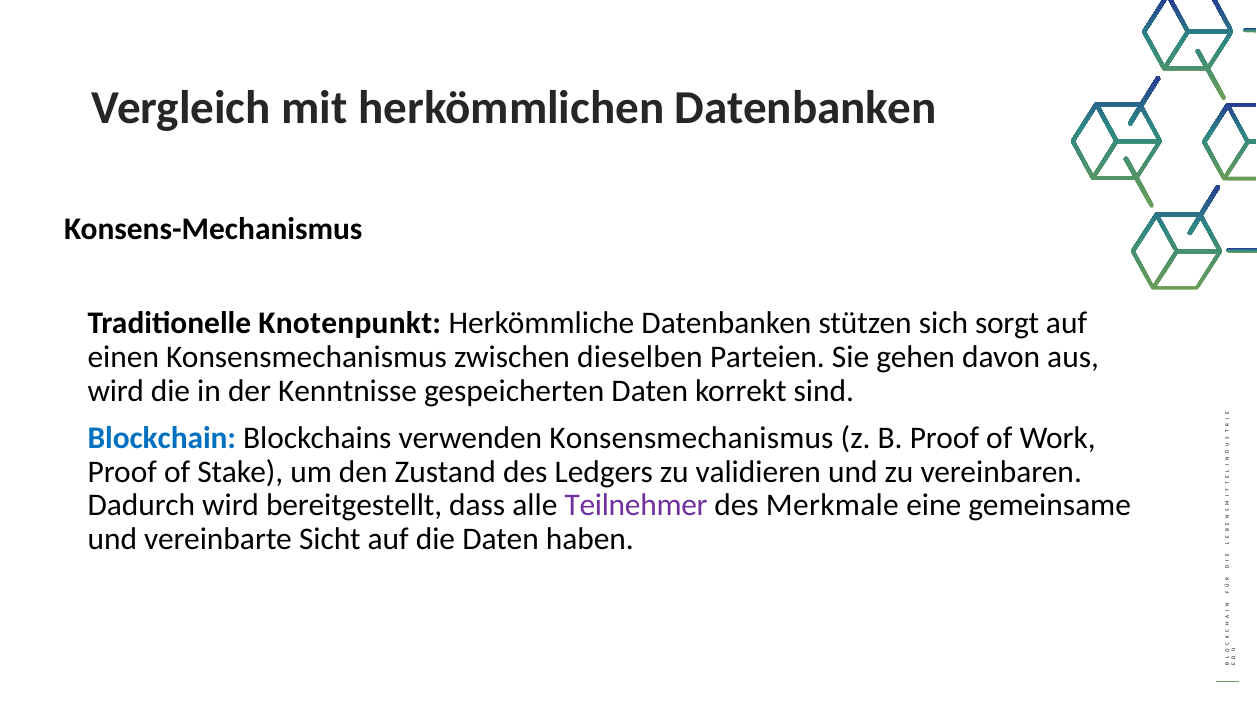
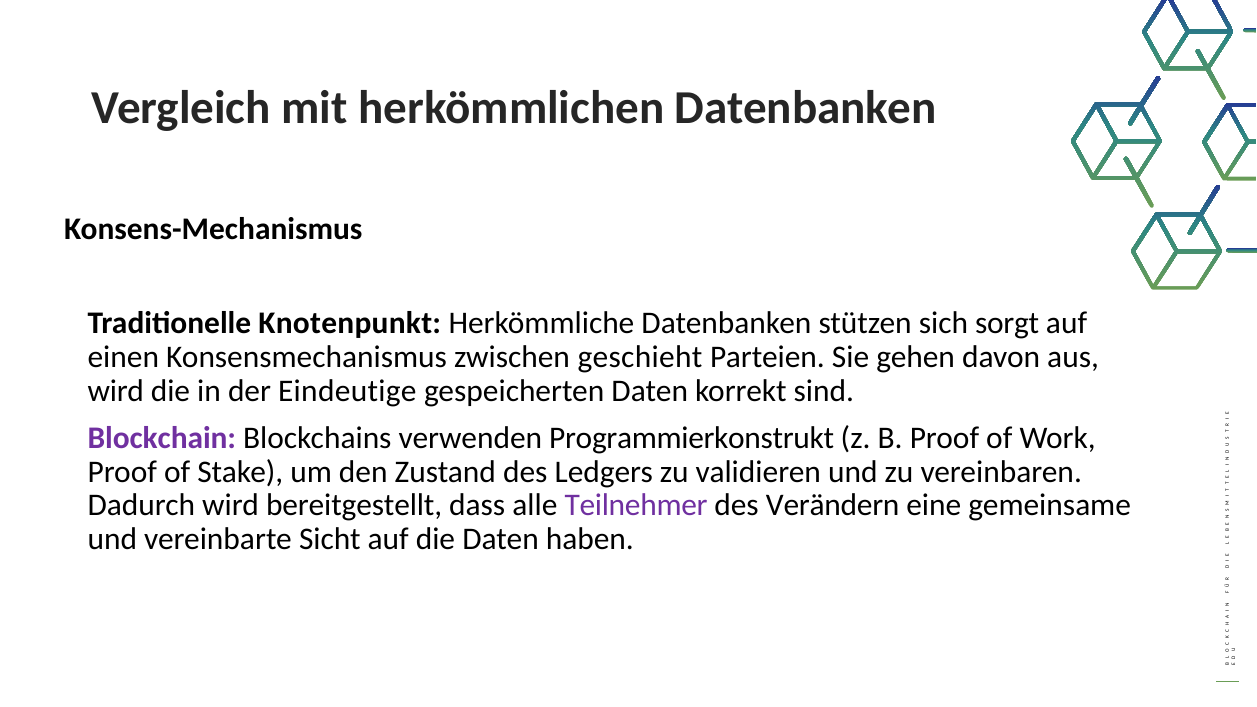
dieselben: dieselben -> geschieht (640, 357)
Kenntnisse: Kenntnisse -> Eindeutige (347, 391)
Blockchain colour: blue -> purple (162, 438)
verwenden Konsensmechanismus: Konsensmechanismus -> Programmierkonstrukt (692, 438)
Merkmale: Merkmale -> Verändern (833, 506)
